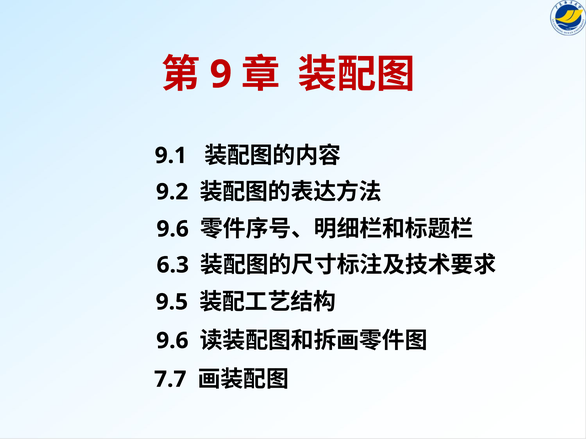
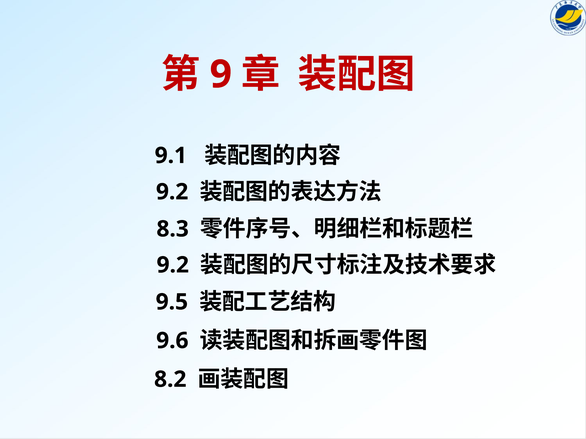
9.6: 9.6 -> 8.3 (173, 229)
6.3: 6.3 -> 9.2 (173, 265)
7.7: 7.7 -> 8.2 (170, 380)
